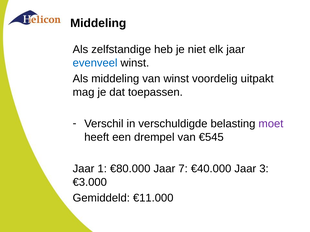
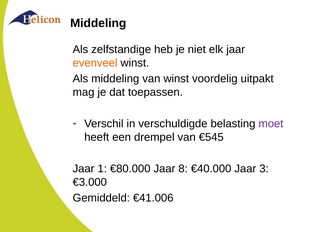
evenveel colour: blue -> orange (95, 63)
7: 7 -> 8 (183, 169)
€11.000: €11.000 -> €41.006 (153, 198)
